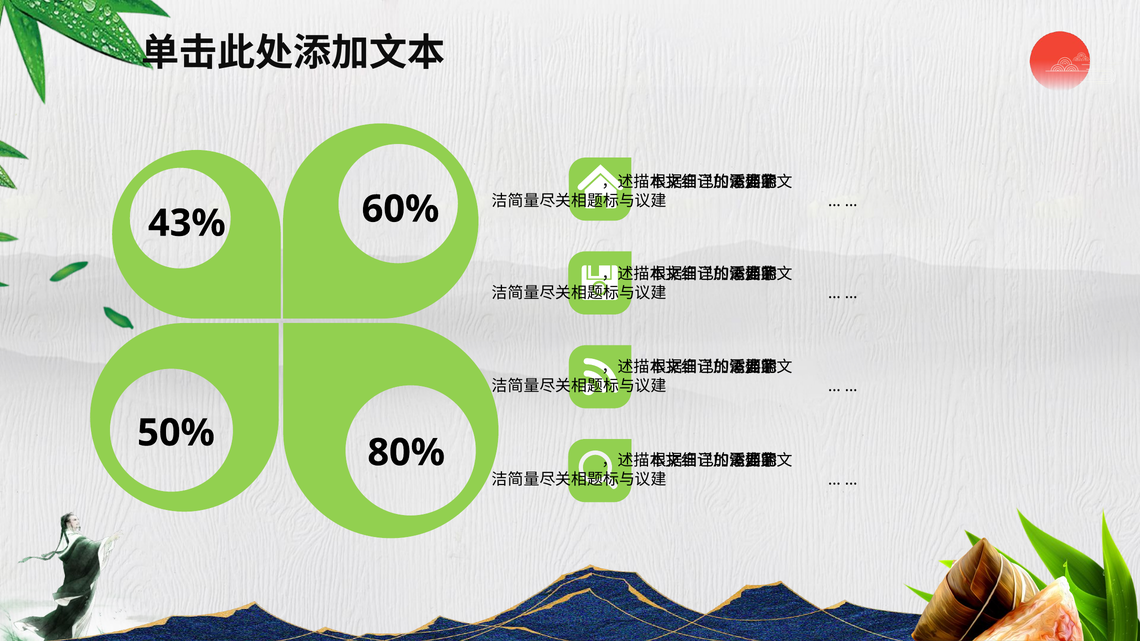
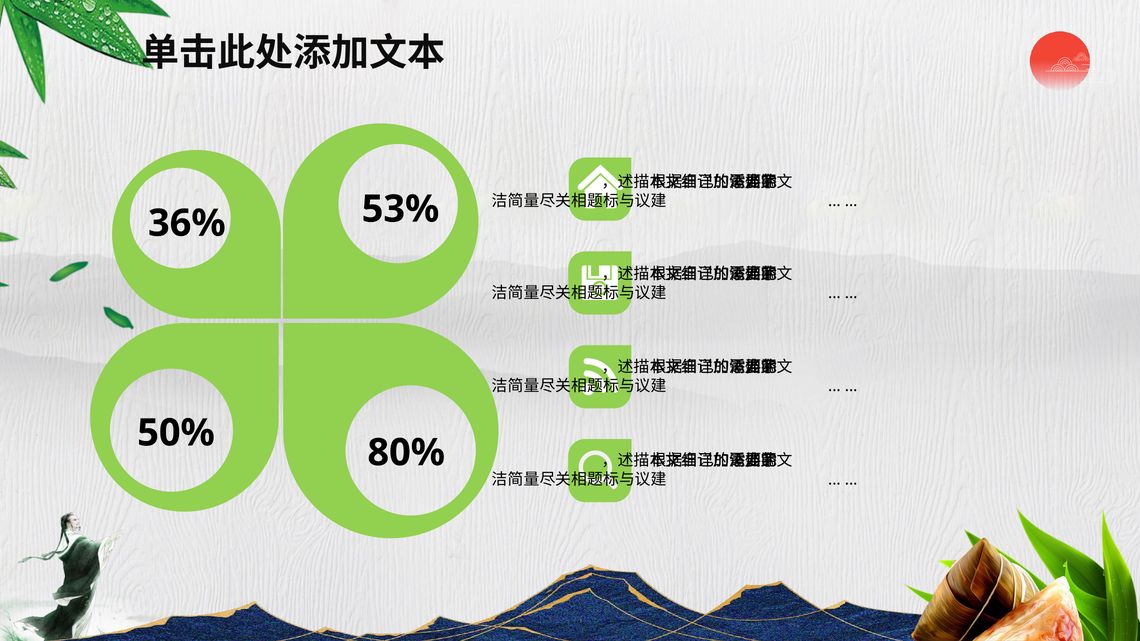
60%: 60% -> 53% (400, 209)
43%: 43% -> 36% (187, 223)
